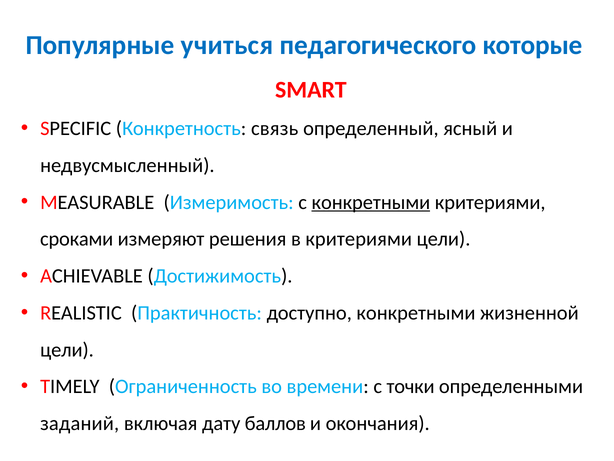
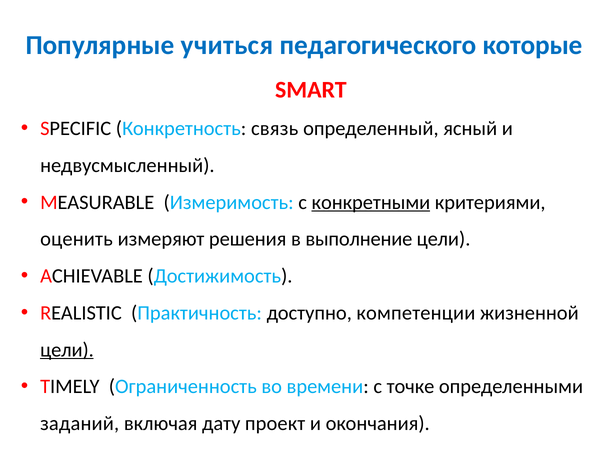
сроками: сроками -> оценить (76, 239)
в критериями: критериями -> выполнение (359, 239)
доступно конкретными: конкретными -> компетенции (416, 313)
цели underline: none -> present (67, 349)
точки: точки -> точке (411, 386)
баллов: баллов -> проект (275, 423)
